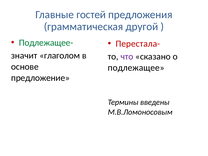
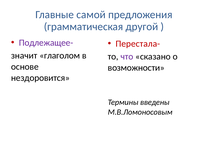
гостей: гостей -> самой (91, 15)
Подлежащее- colour: green -> purple (46, 43)
подлежащее: подлежащее -> возможности (136, 68)
предложение: предложение -> нездоровится (40, 78)
